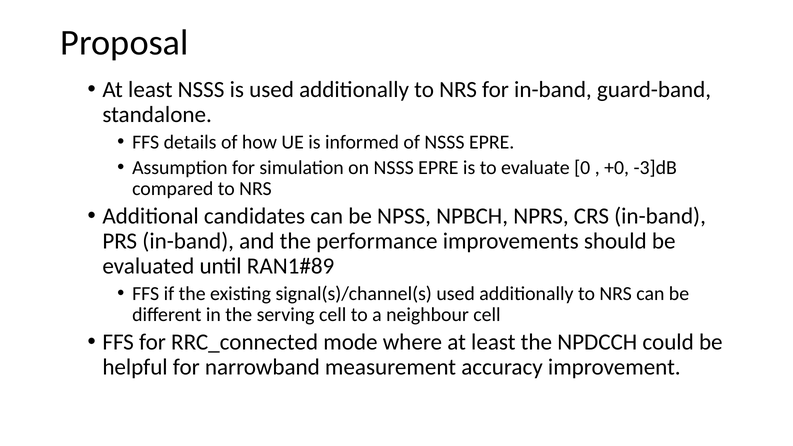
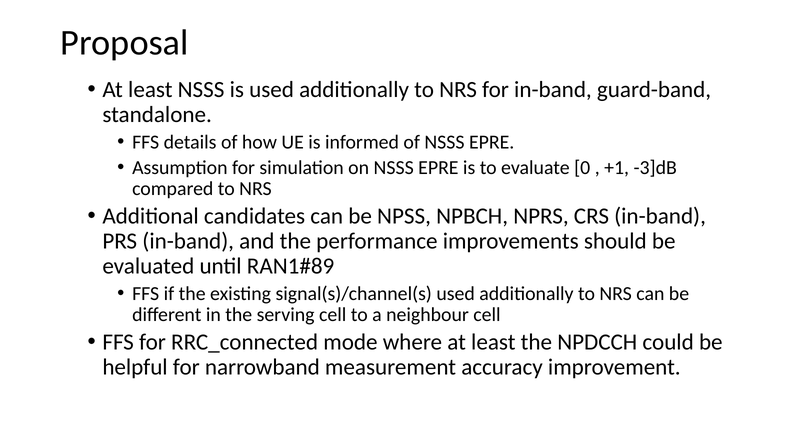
+0: +0 -> +1 (617, 168)
